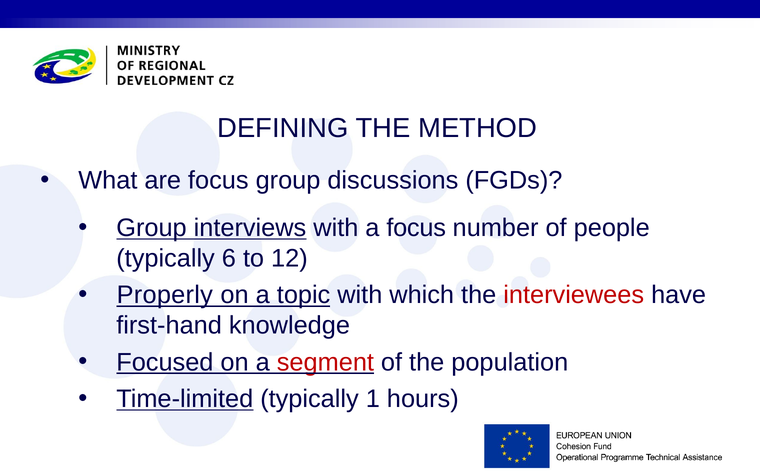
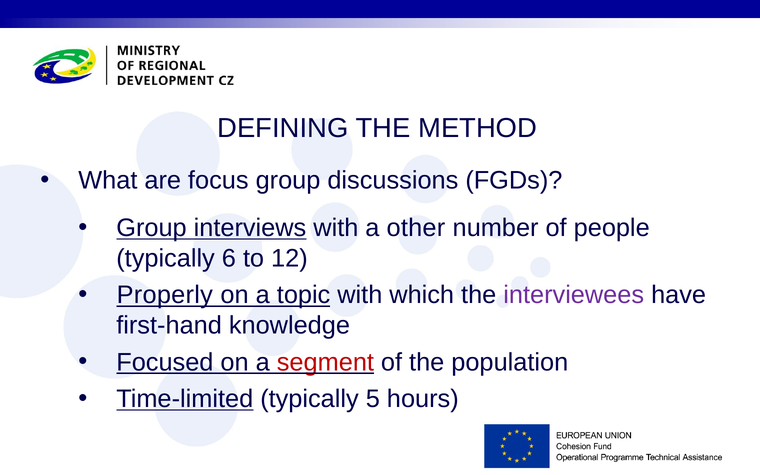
a focus: focus -> other (416, 228)
interviewees colour: red -> purple (574, 295)
1: 1 -> 5 (373, 399)
